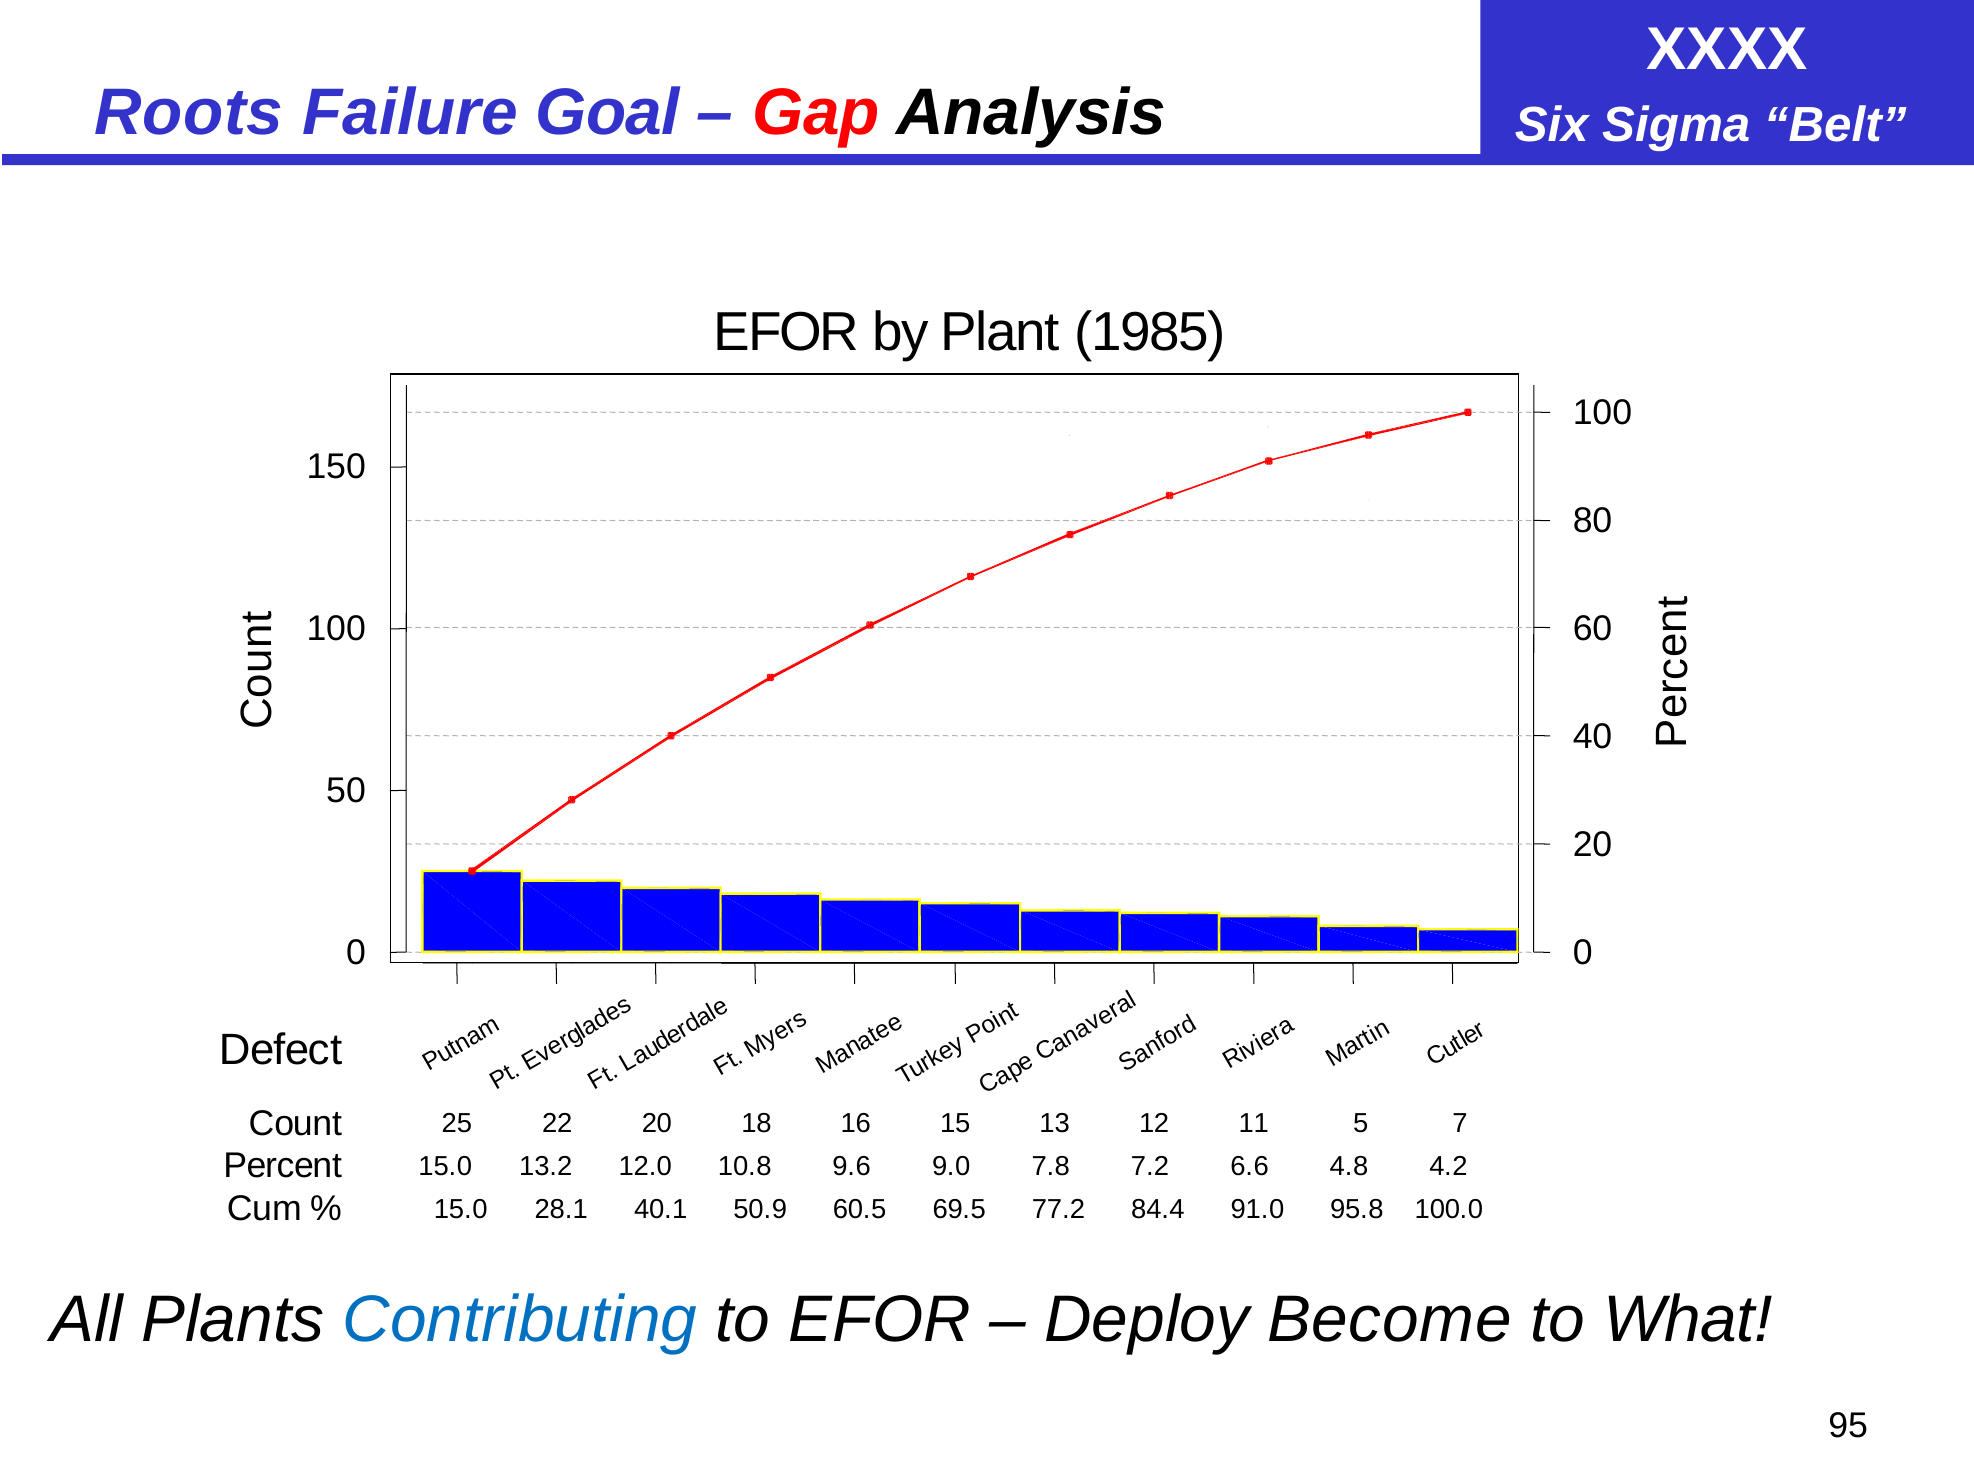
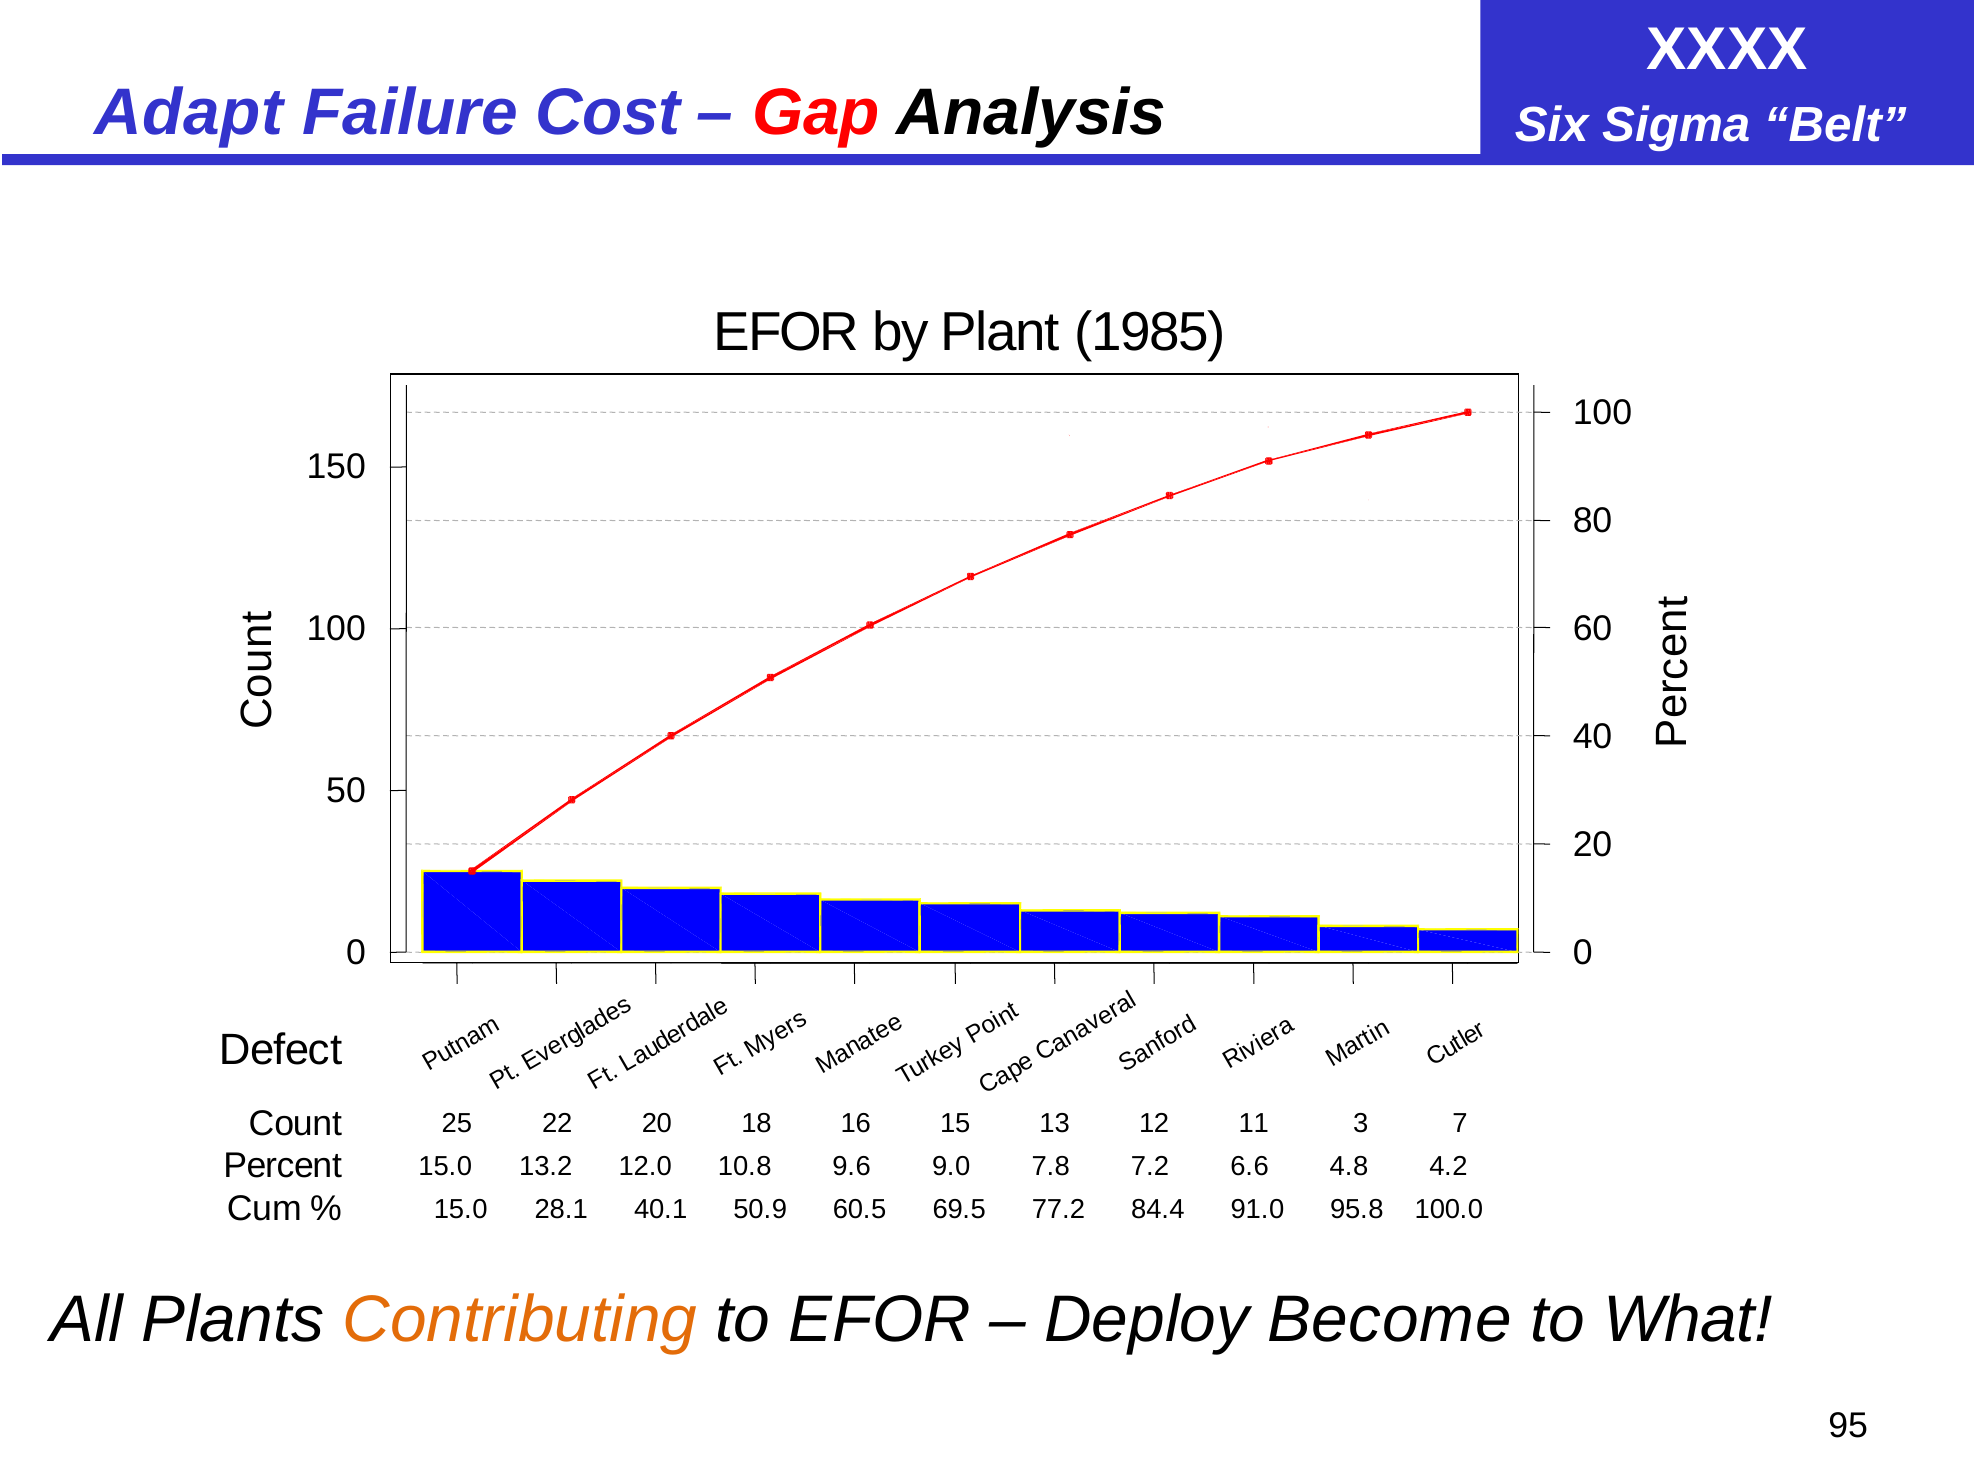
Roots: Roots -> Adapt (189, 113)
Goal: Goal -> Cost (608, 113)
5: 5 -> 3 (1361, 1124)
Contributing colour: blue -> orange (520, 1320)
